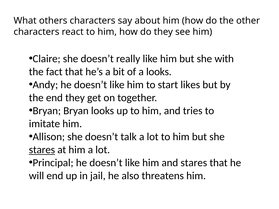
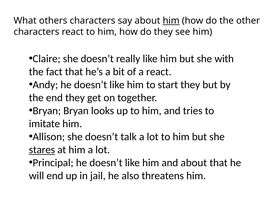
him underline: none -> present (171, 21)
a looks: looks -> react (159, 72)
start likes: likes -> they (190, 85)
and stares: stares -> about (194, 163)
